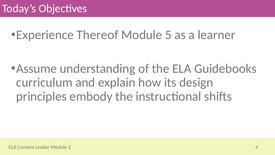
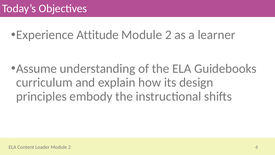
Thereof: Thereof -> Attitude (98, 35)
5: 5 -> 2 (168, 35)
